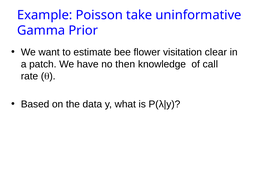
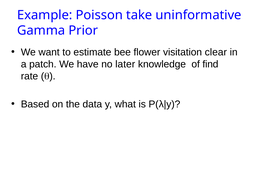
then: then -> later (125, 64)
call: call -> find (210, 64)
